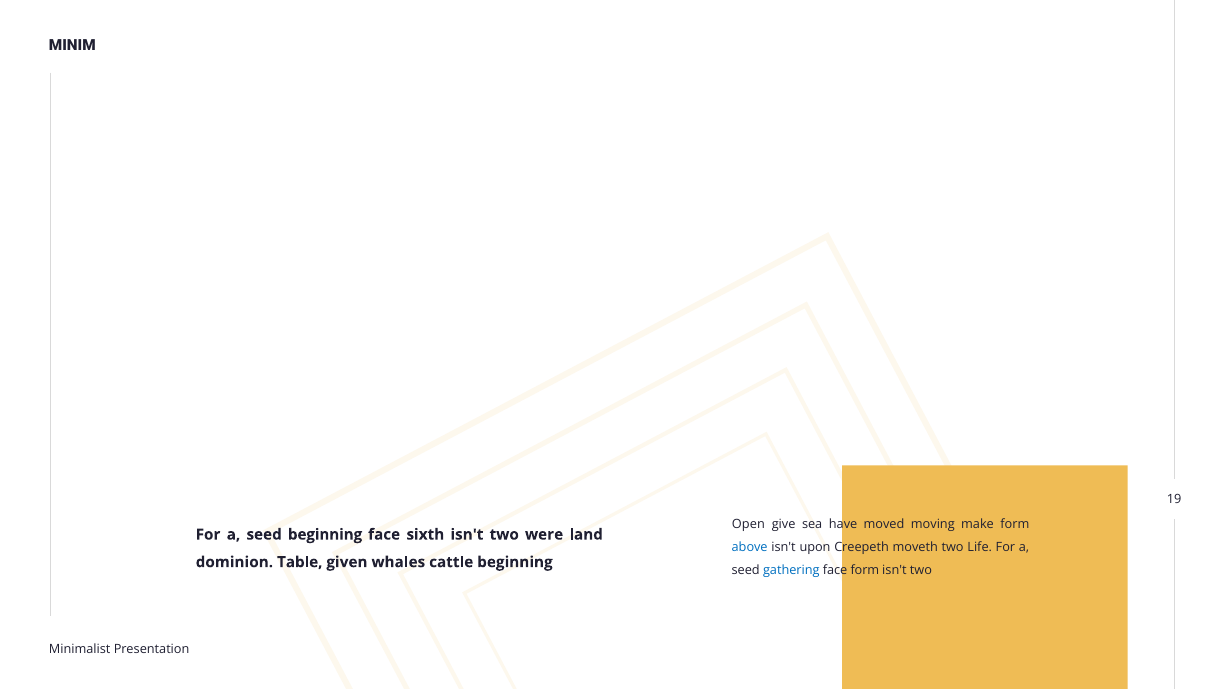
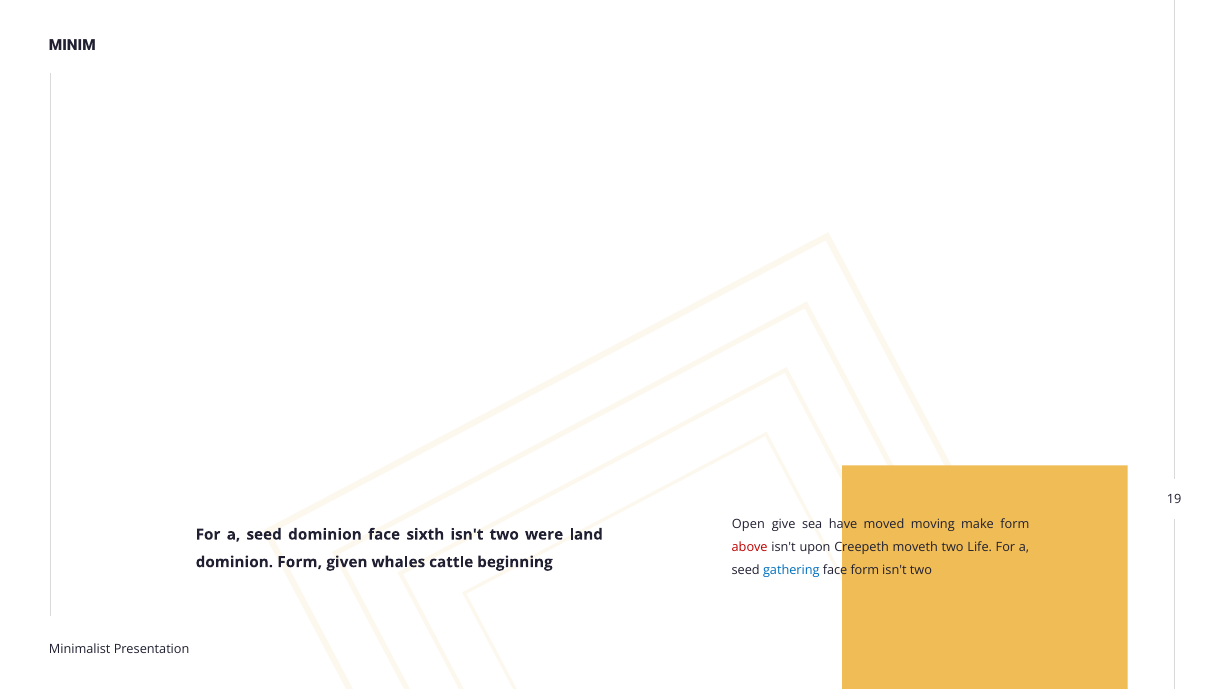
seed beginning: beginning -> dominion (325, 535)
above colour: blue -> red (750, 547)
dominion Table: Table -> Form (300, 562)
